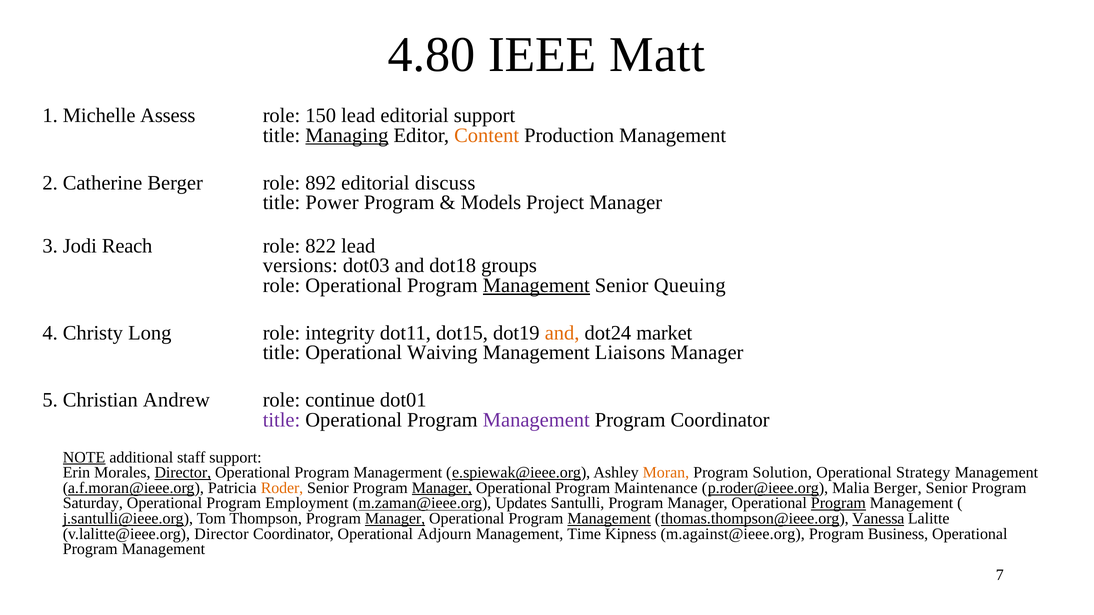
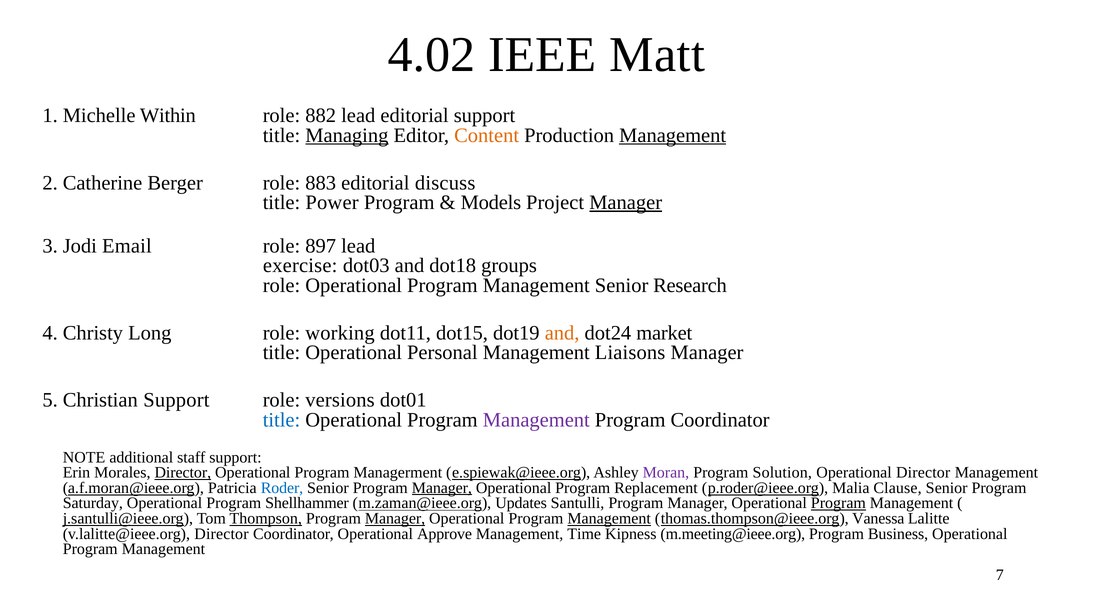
4.80: 4.80 -> 4.02 (432, 55)
Assess: Assess -> Within (168, 116)
150: 150 -> 882 (321, 116)
Management underline: none -> present (673, 135)
892: 892 -> 883 (321, 183)
Manager underline: none -> present (626, 203)
Reach: Reach -> Email (127, 246)
822: 822 -> 897 (321, 246)
versions: versions -> exercise (300, 266)
Management underline: present -> none (536, 286)
Queuing: Queuing -> Research (690, 286)
integrity: integrity -> working (340, 333)
Waiving: Waiving -> Personal (442, 353)
Andrew: Andrew -> Support (176, 400)
continue: continue -> versions (340, 400)
title colour: purple -> blue (281, 420)
NOTE underline: present -> none (84, 458)
Moran colour: orange -> purple (666, 473)
Operational Strategy: Strategy -> Director (923, 473)
Roder colour: orange -> blue (282, 488)
Maintenance: Maintenance -> Replacement (656, 488)
Malia Berger: Berger -> Clause (898, 488)
Employment: Employment -> Shellhammer (307, 503)
Thompson underline: none -> present (266, 519)
Vanessa underline: present -> none (878, 519)
Adjourn: Adjourn -> Approve (445, 534)
m.against@ieee.org: m.against@ieee.org -> m.meeting@ieee.org (733, 534)
